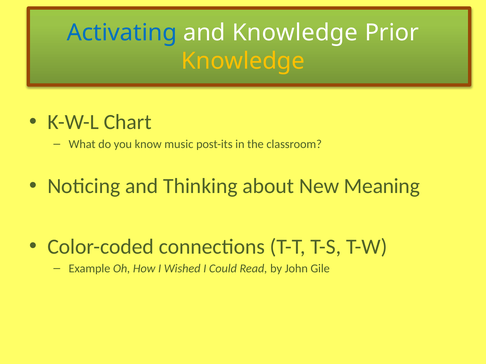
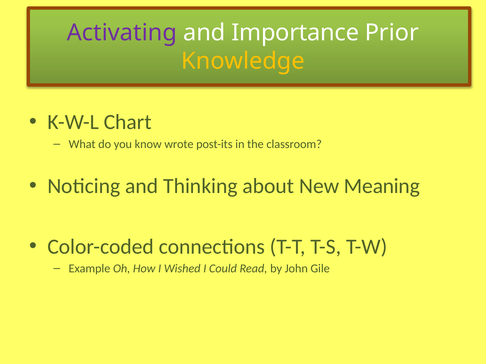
Activating colour: blue -> purple (122, 33)
and Knowledge: Knowledge -> Importance (295, 33)
music: music -> wrote (179, 144)
